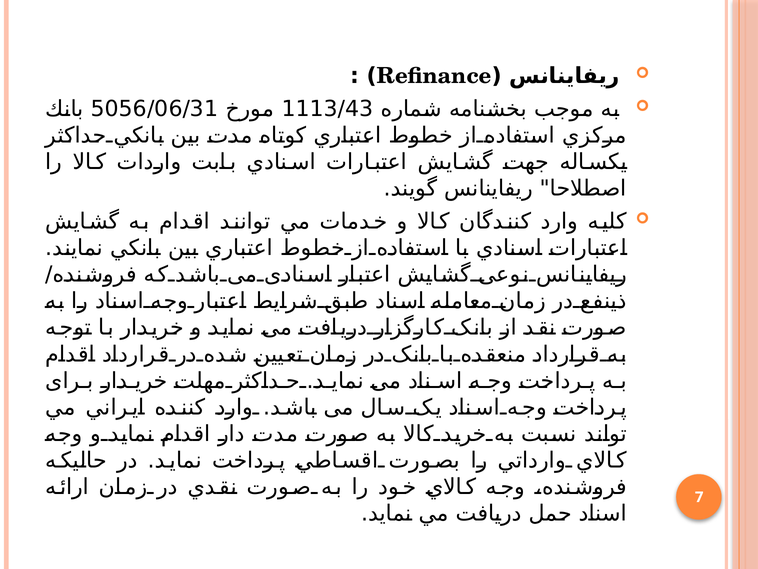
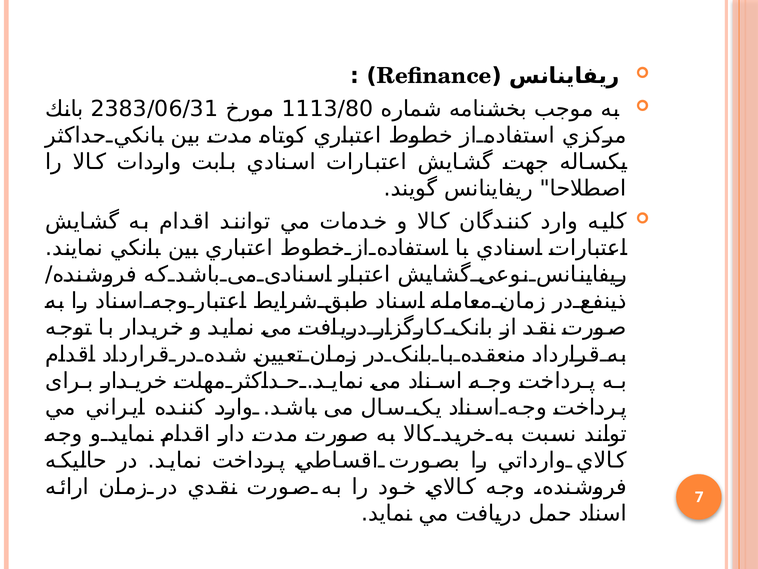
5056/06/31: 5056/06/31 -> 2383/06/31 (154, 109)
1113/43: 1113/43 -> 1113/80 (327, 109)
